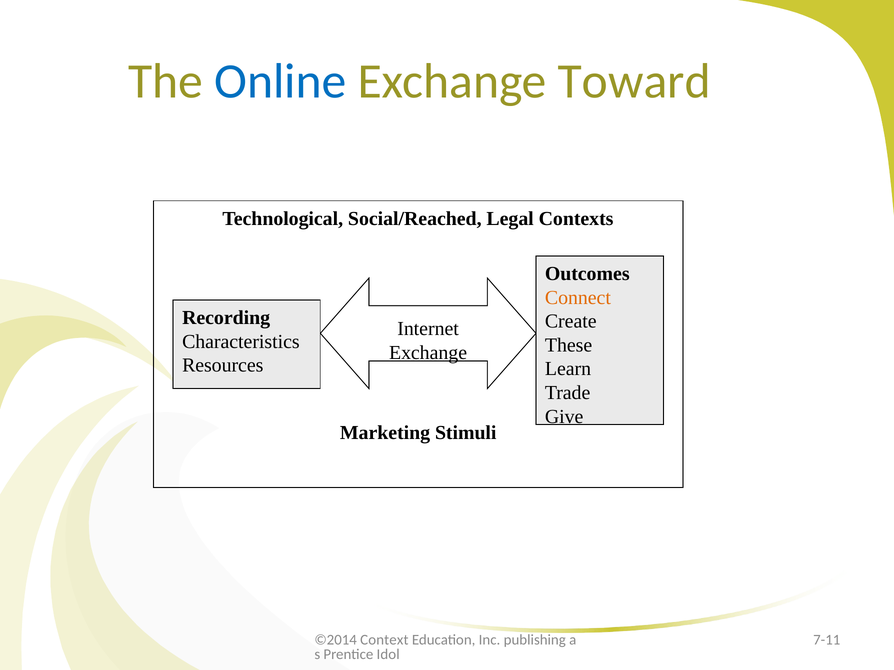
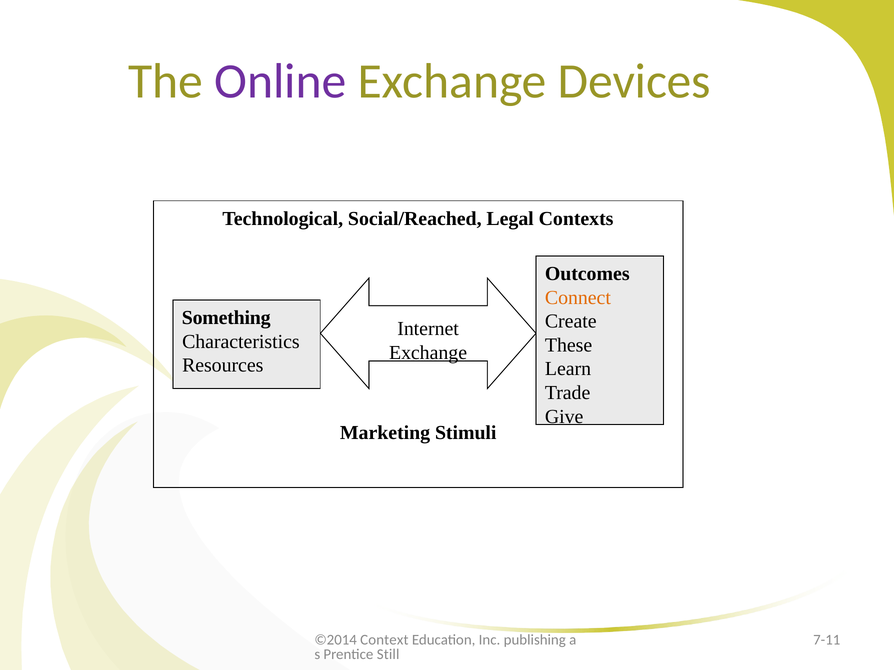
Online colour: blue -> purple (280, 82)
Toward: Toward -> Devices (634, 82)
Recording: Recording -> Something (226, 318)
Idol: Idol -> Still (388, 655)
